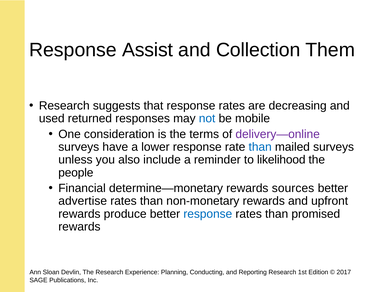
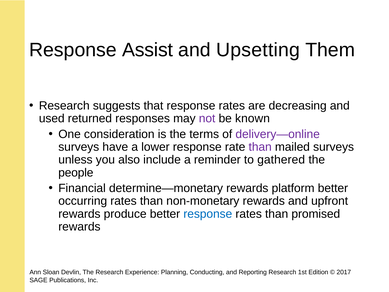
Collection: Collection -> Upsetting (258, 50)
not colour: blue -> purple (207, 118)
mobile: mobile -> known (252, 118)
than colour: blue -> purple (260, 147)
likelihood: likelihood -> gathered (281, 160)
sources: sources -> platform (293, 188)
advertise: advertise -> occurring (83, 201)
